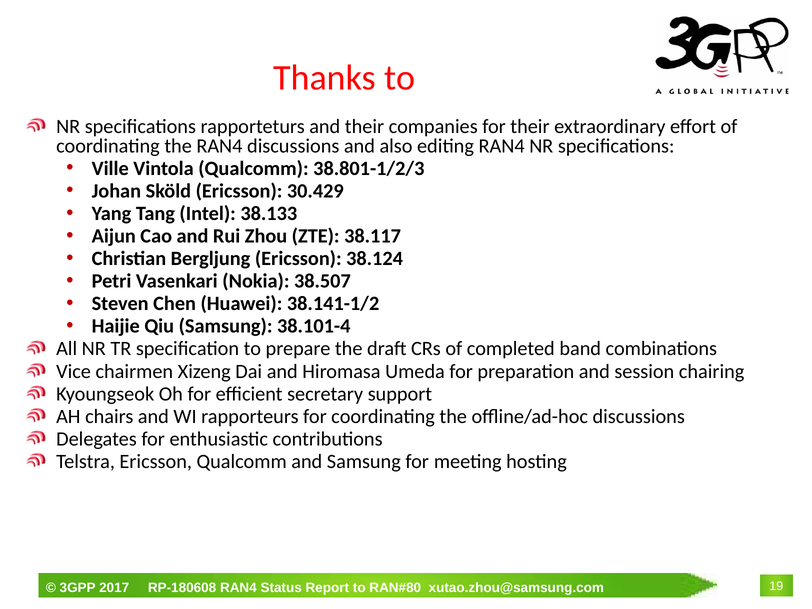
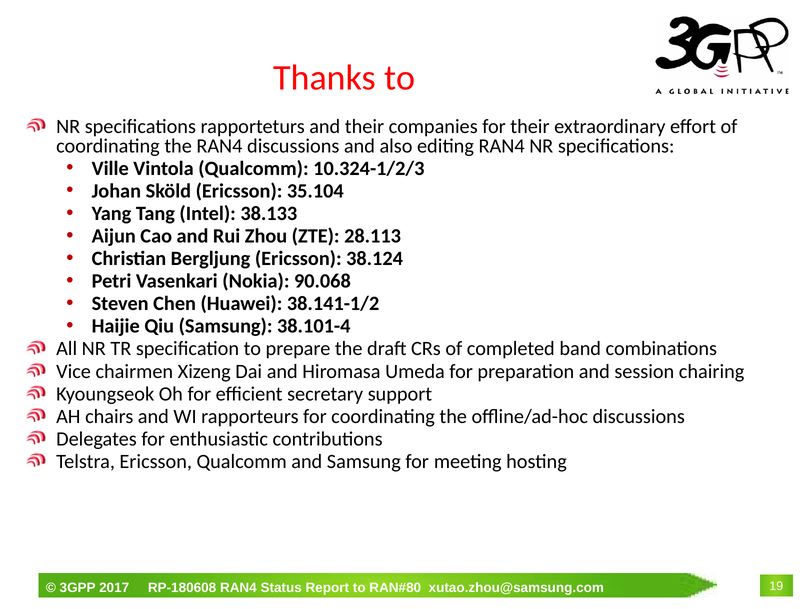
38.801-1/2/3: 38.801-1/2/3 -> 10.324-1/2/3 (369, 168)
30.429: 30.429 -> 35.104 (315, 191)
38.117: 38.117 -> 28.113 (373, 236)
38.507: 38.507 -> 90.068 (322, 281)
